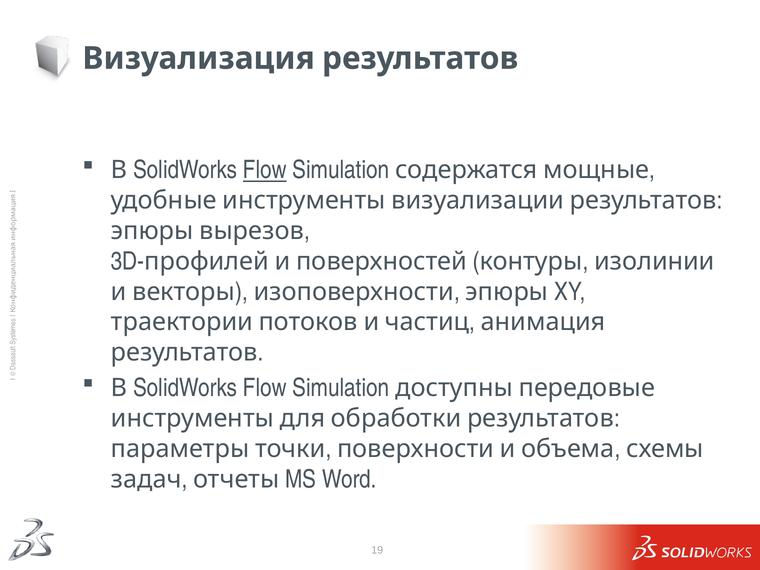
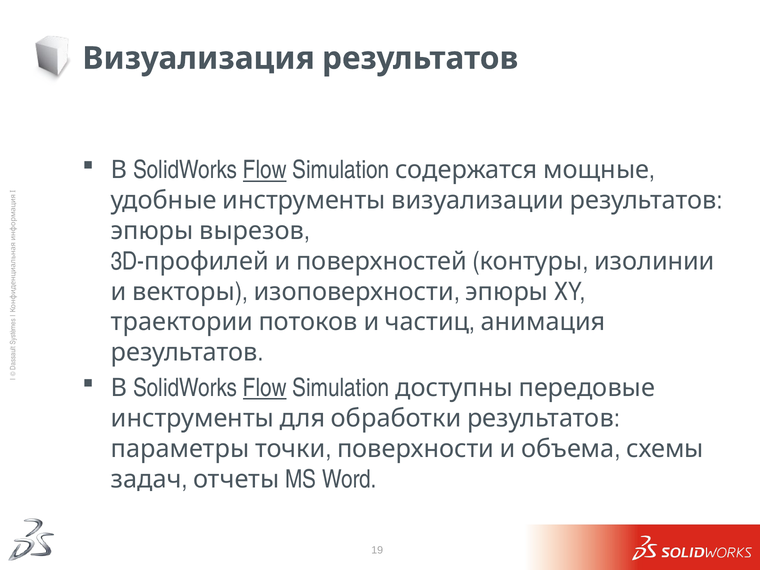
Flow underline: none -> present (265, 388)
